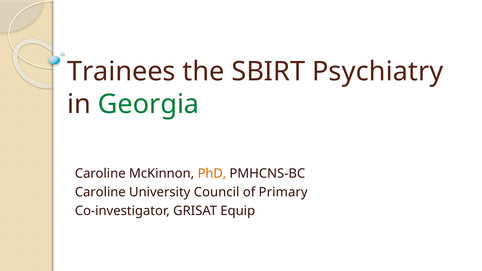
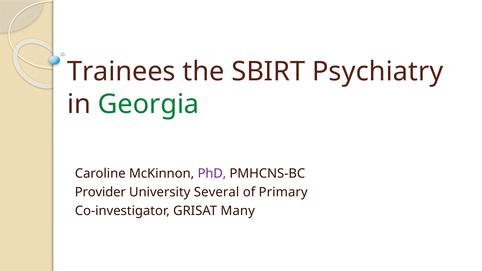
PhD colour: orange -> purple (212, 173)
Caroline: Caroline -> Provider (100, 192)
Council: Council -> Several (217, 192)
Equip: Equip -> Many (238, 211)
